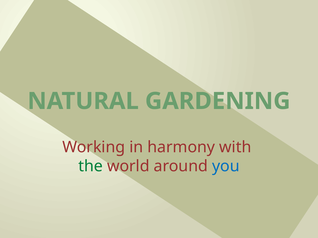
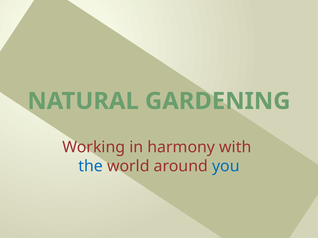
the colour: green -> blue (91, 166)
